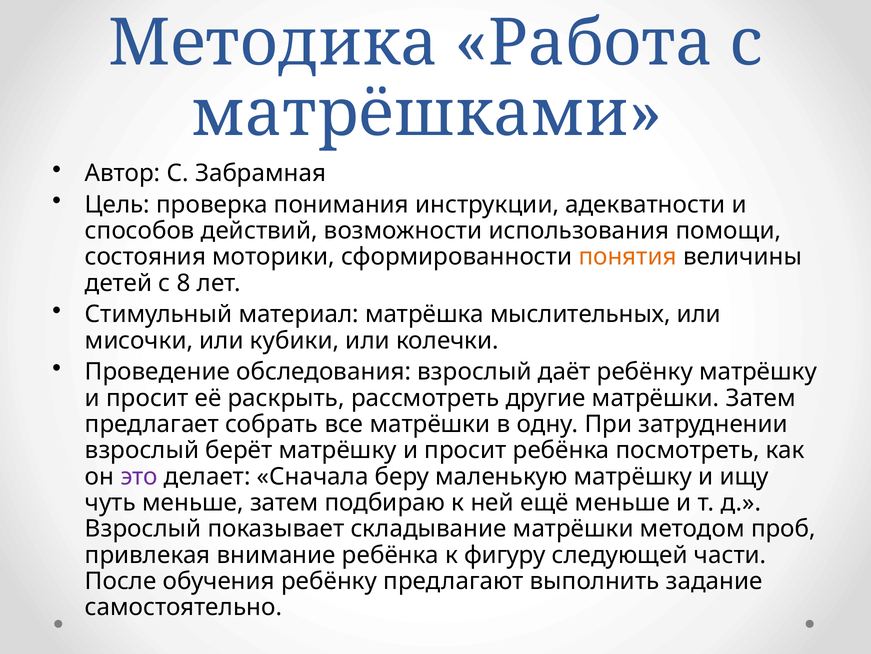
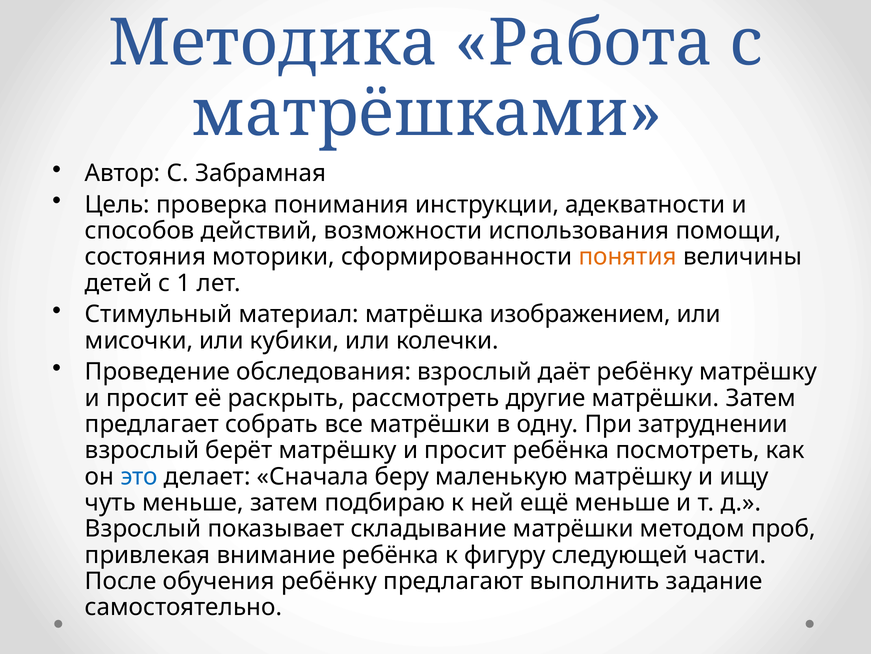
8: 8 -> 1 (184, 283)
мыслительных: мыслительных -> изображением (580, 314)
это colour: purple -> blue (139, 476)
